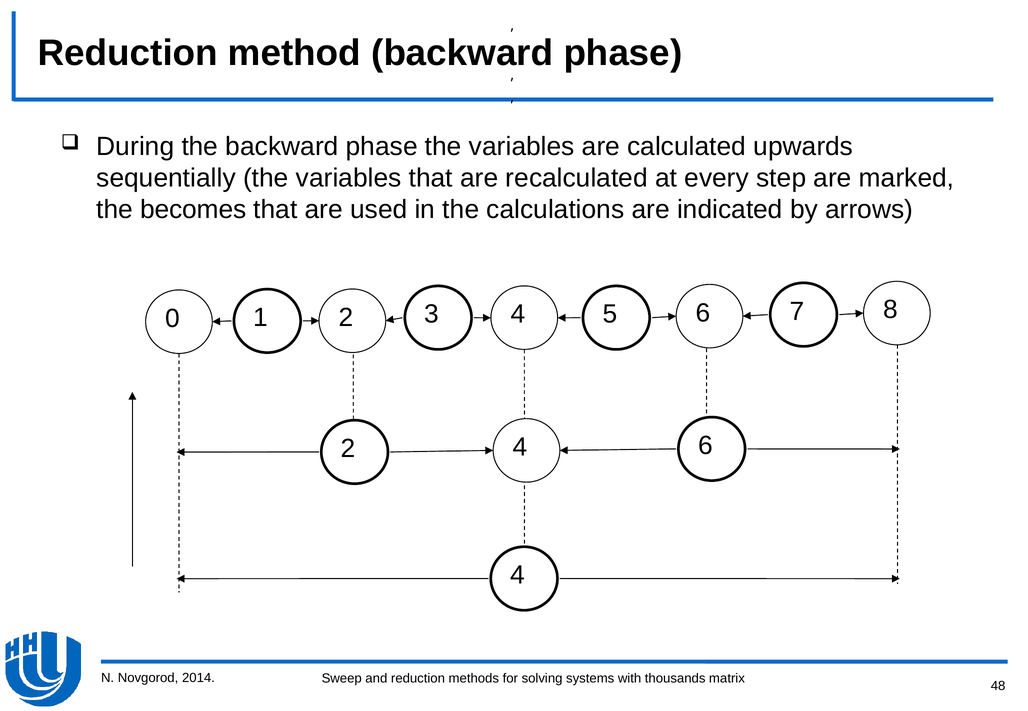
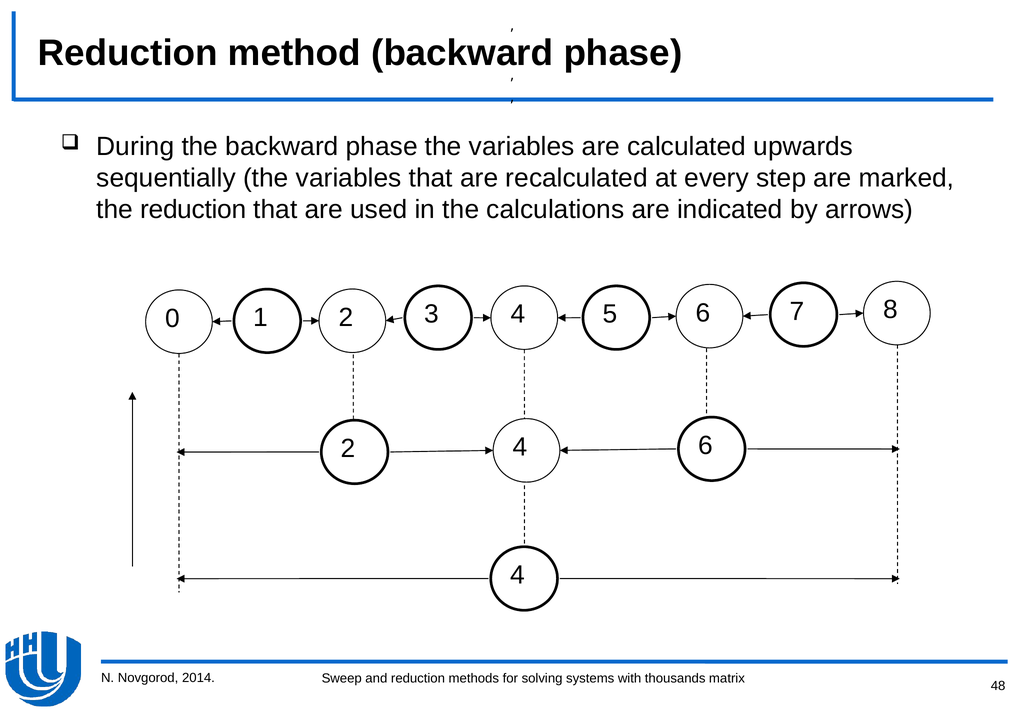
the becomes: becomes -> reduction (193, 210)
